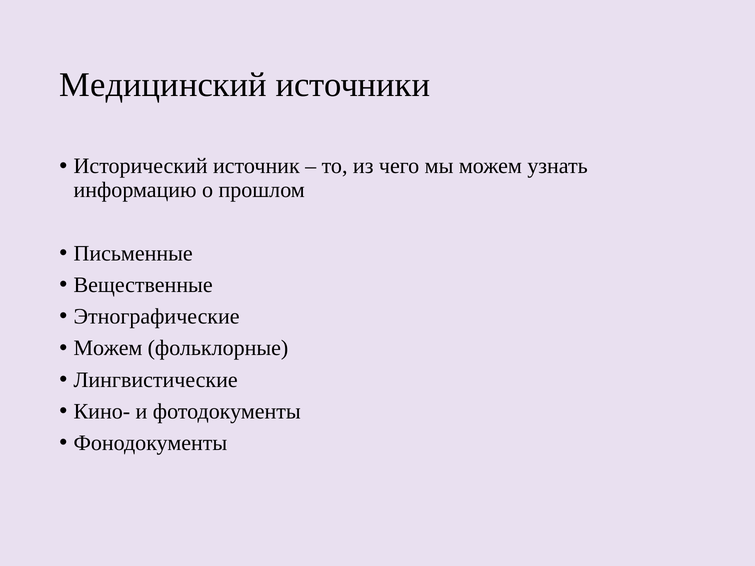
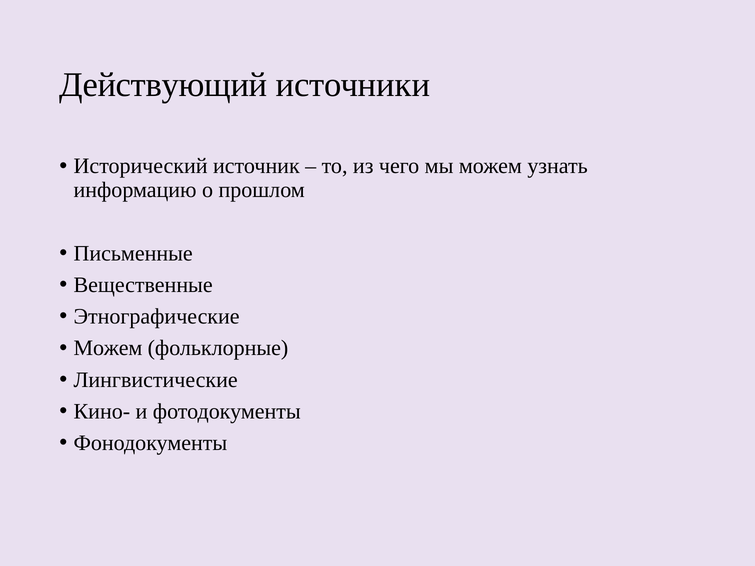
Медицинский: Медицинский -> Действующий (163, 85)
